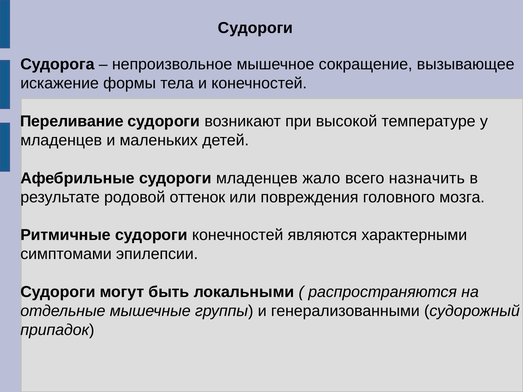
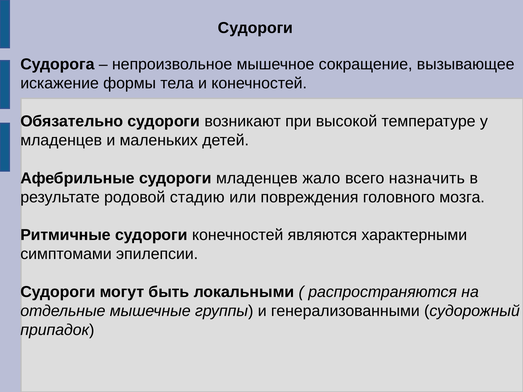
Переливание: Переливание -> Обязательно (72, 121)
оттенок: оттенок -> стадию (197, 197)
